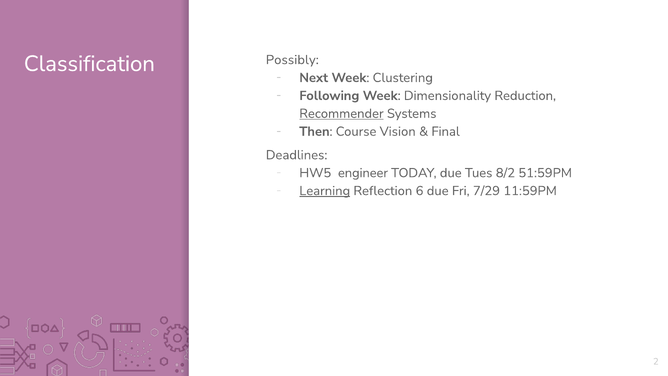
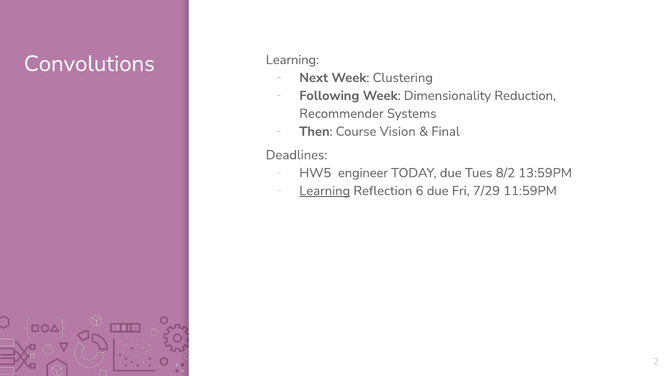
Possibly: Possibly -> Learning (292, 60)
Classification: Classification -> Convolutions (89, 64)
Recommender underline: present -> none (341, 113)
51:59PM: 51:59PM -> 13:59PM (545, 173)
